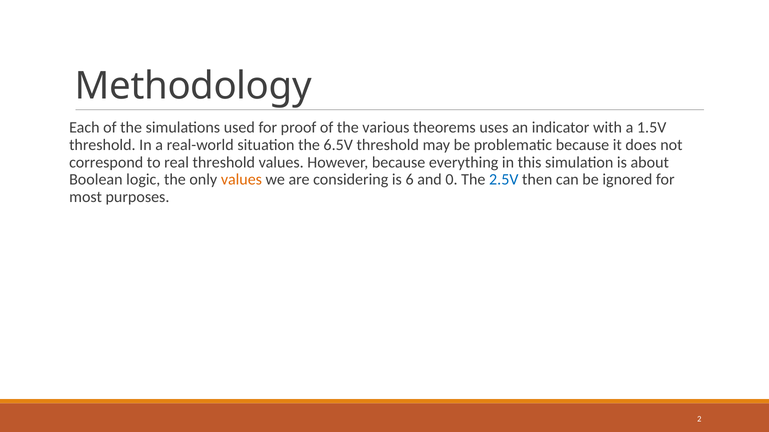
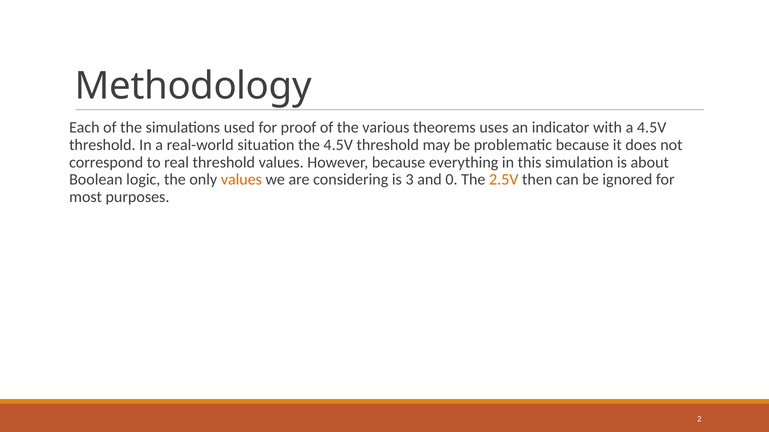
a 1.5V: 1.5V -> 4.5V (652, 128)
the 6.5V: 6.5V -> 4.5V (338, 145)
6: 6 -> 3 (410, 180)
2.5V colour: blue -> orange (504, 180)
